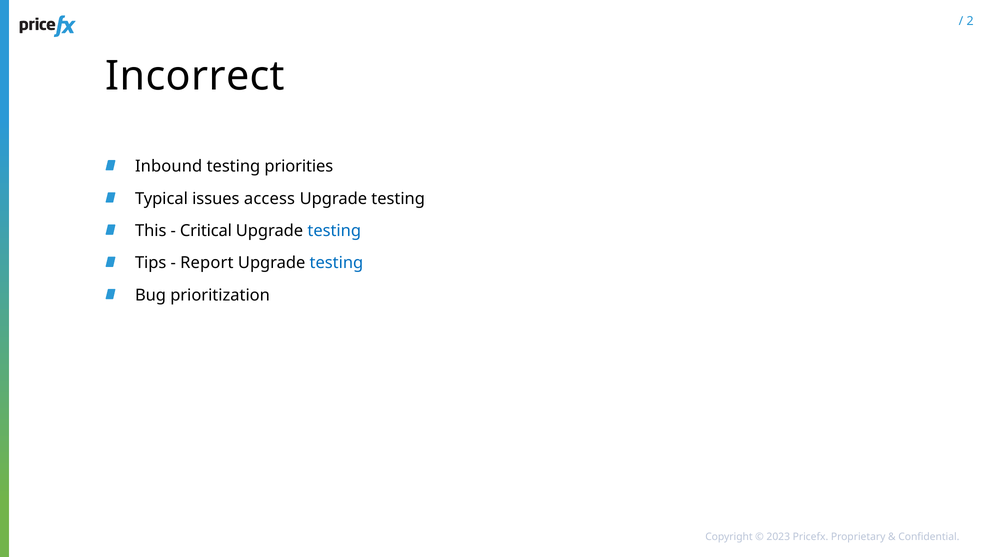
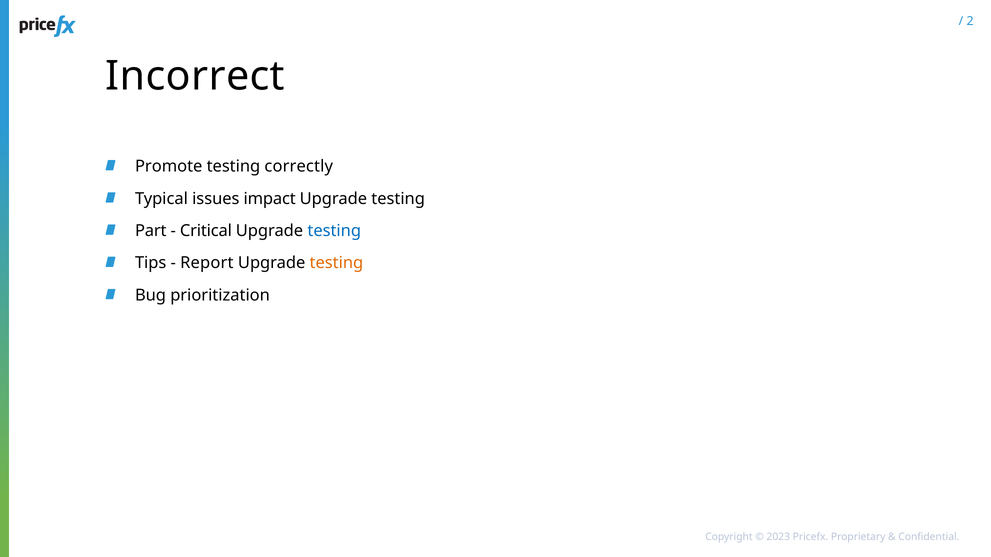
Inbound: Inbound -> Promote (169, 167)
priorities: priorities -> correctly (299, 167)
access: access -> impact (270, 199)
This: This -> Part (151, 231)
testing colour: blue -> orange (336, 263)
